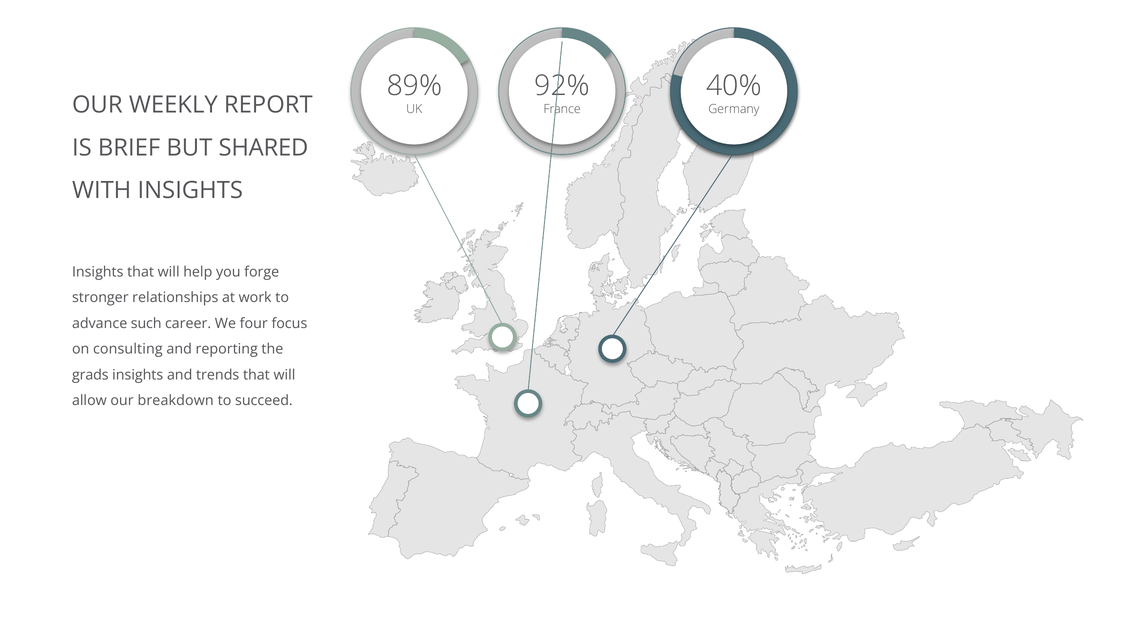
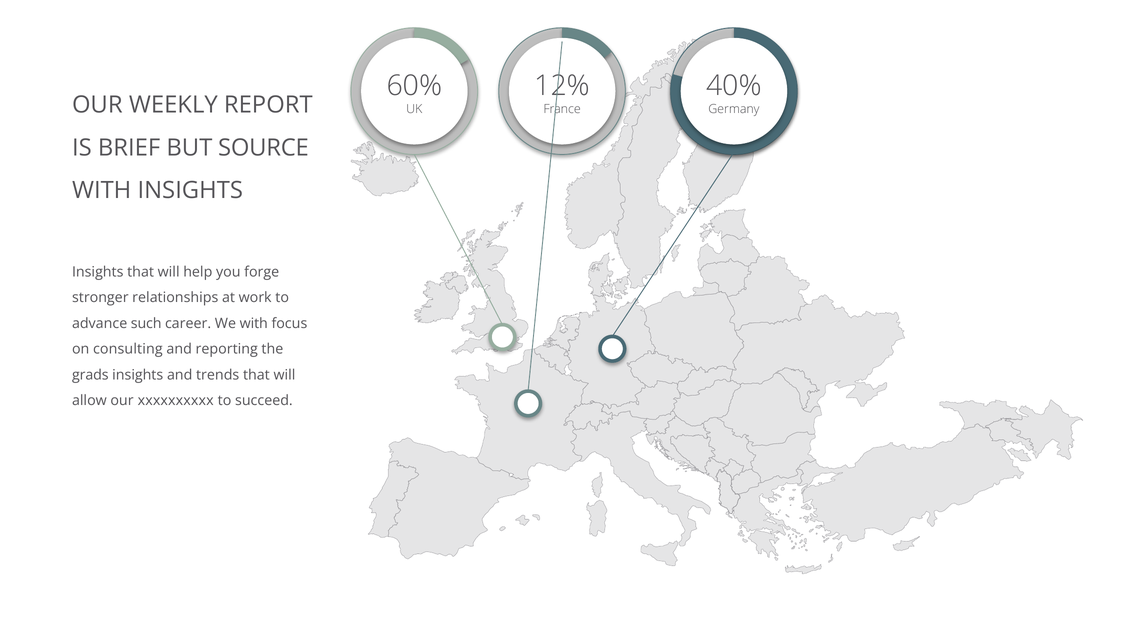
89%: 89% -> 60% (414, 86)
92%: 92% -> 12% (562, 86)
SHARED: SHARED -> SOURCE (263, 148)
We four: four -> with (254, 323)
breakdown: breakdown -> xxxxxxxxxx (176, 401)
